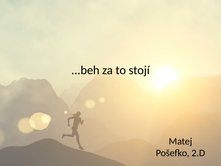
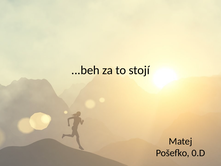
2.D: 2.D -> 0.D (198, 153)
